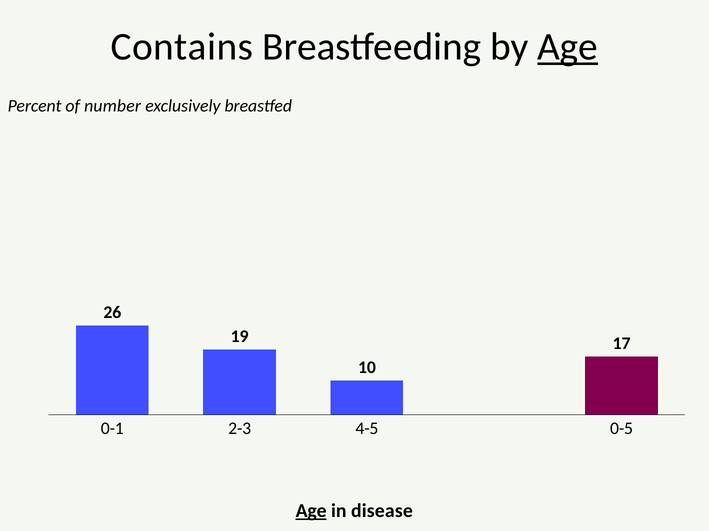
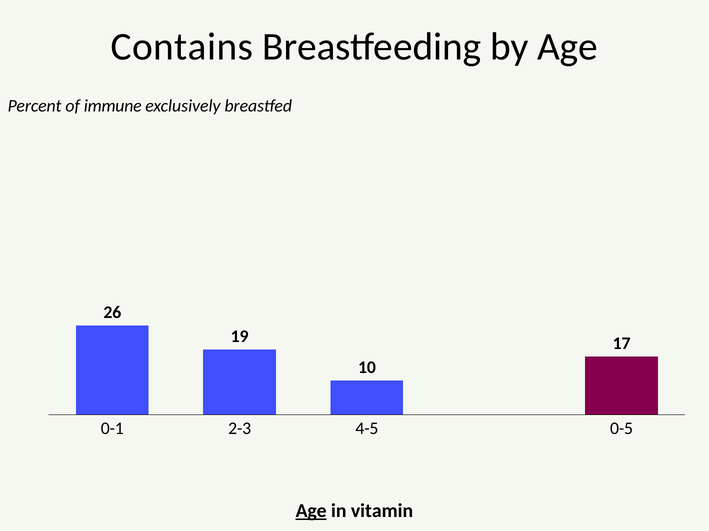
Age underline: present -> none (568, 47)
number: number -> immune (113, 106)
disease: disease -> vitamin (382, 512)
